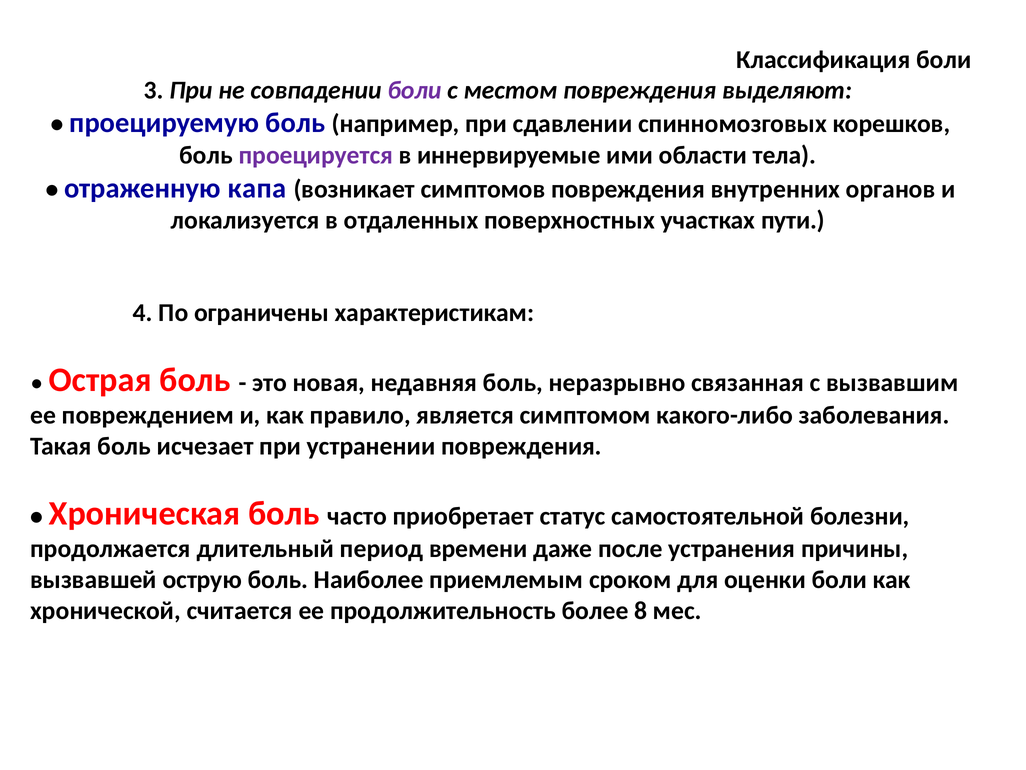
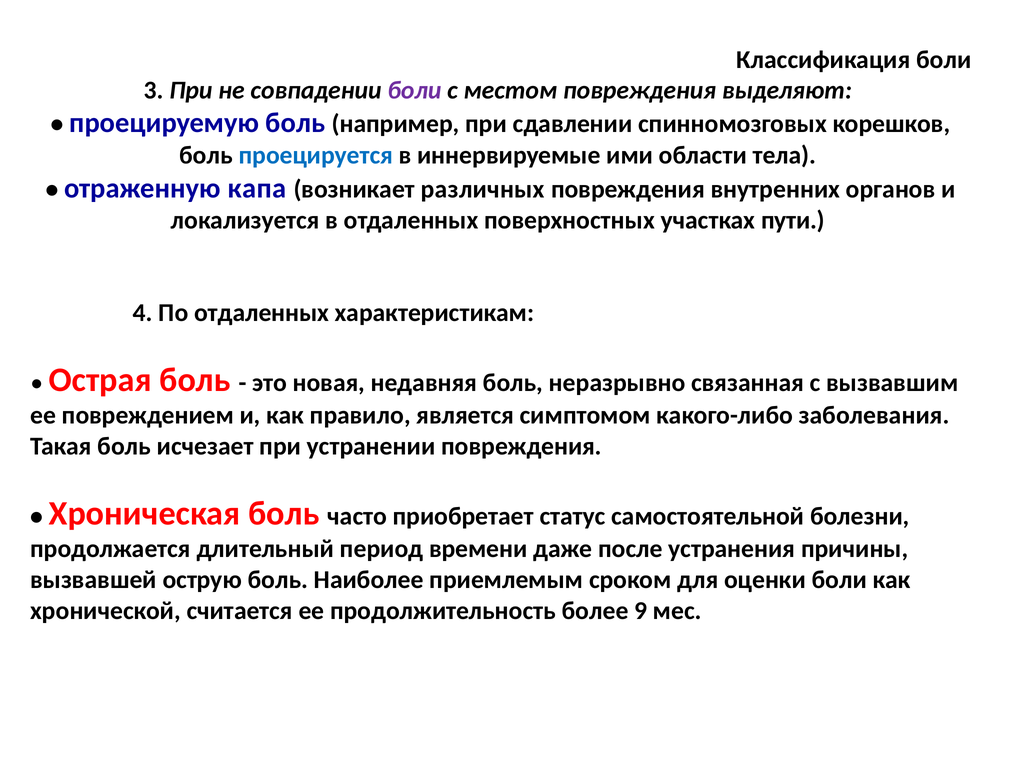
проецируется colour: purple -> blue (316, 155)
симптомов: симптомов -> различных (483, 189)
По ограничены: ограничены -> отдаленных (262, 313)
8: 8 -> 9 (641, 610)
